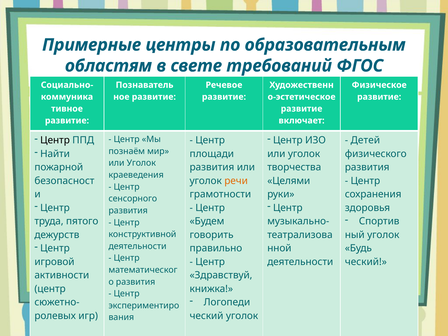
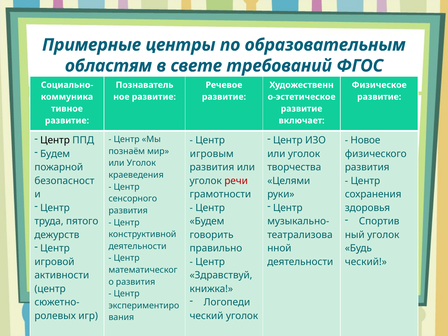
Детей: Детей -> Новое (365, 140)
Найти: Найти -> Будем (55, 154)
площади: площади -> игровым (212, 154)
речи colour: orange -> red (236, 181)
